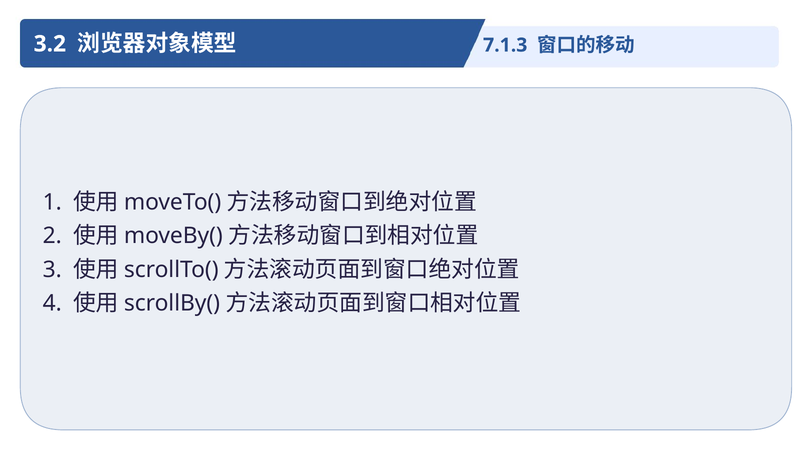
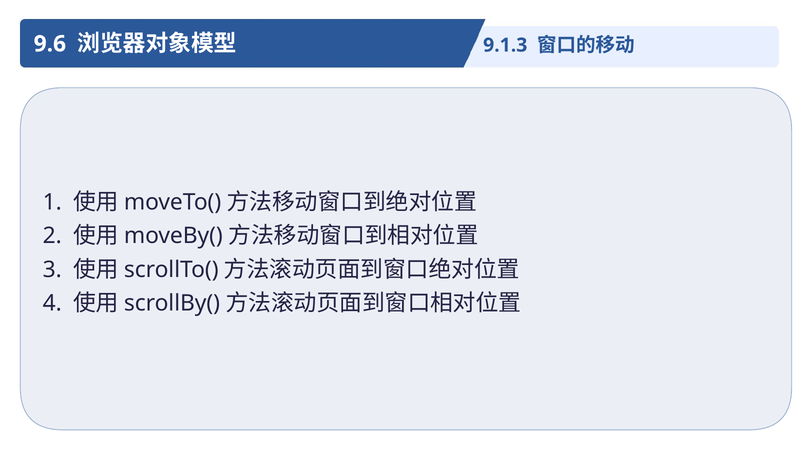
3.2: 3.2 -> 9.6 (50, 44)
7.1.3: 7.1.3 -> 9.1.3 (505, 45)
